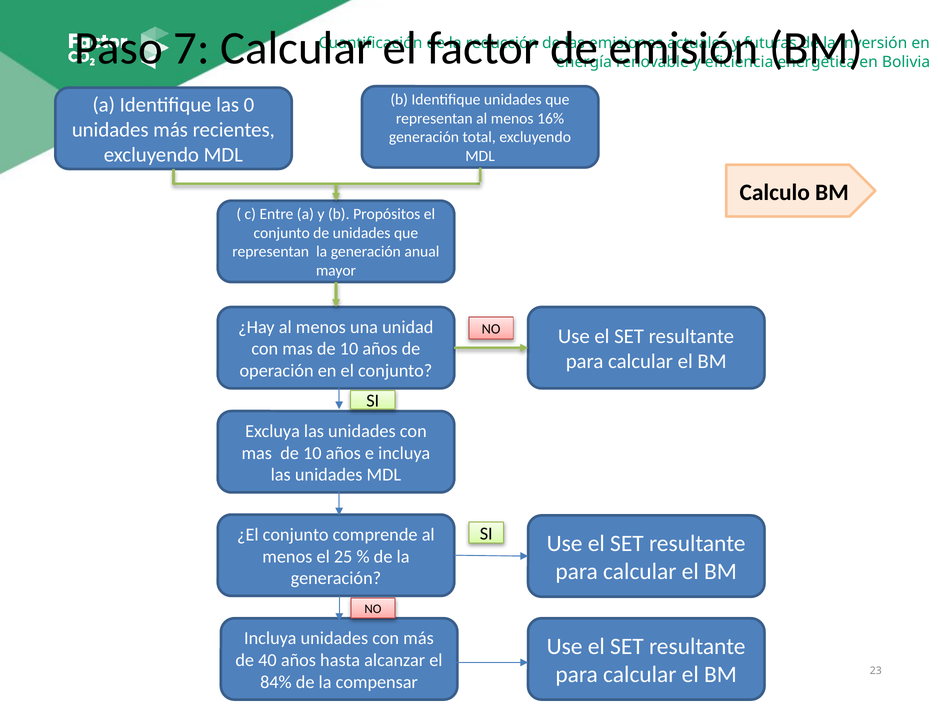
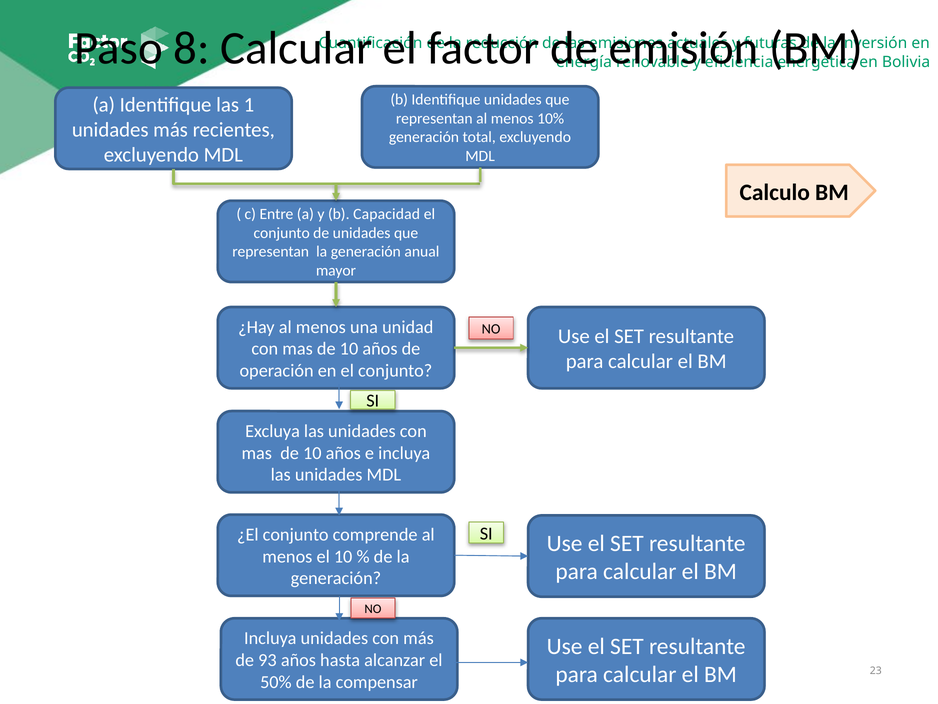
7: 7 -> 8 (192, 48)
0: 0 -> 1 (249, 105)
16%: 16% -> 10% (551, 118)
Propósitos: Propósitos -> Capacidad (387, 214)
el 25: 25 -> 10 (343, 556)
40: 40 -> 93 (267, 660)
84%: 84% -> 50% (276, 682)
